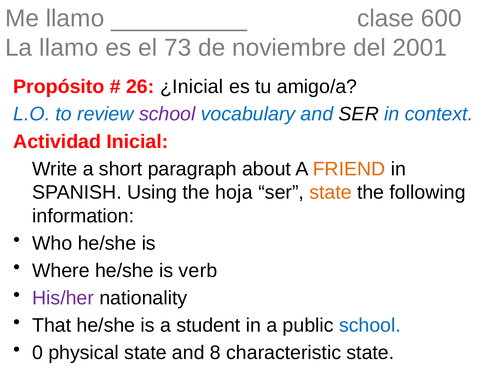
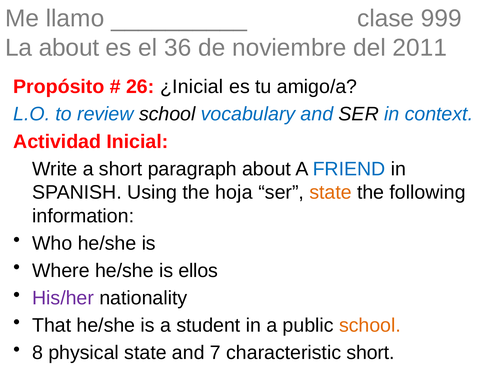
600: 600 -> 999 (441, 18)
La llamo: llamo -> about (69, 48)
73: 73 -> 36 (178, 48)
2001: 2001 -> 2011 (420, 48)
school colour: purple -> black (167, 114)
FRIEND colour: orange -> blue (349, 169)
verb: verb -> ellos (198, 271)
school colour: blue -> orange (370, 326)
0: 0 -> 8 (38, 353)
8: 8 -> 7 (215, 353)
characteristic state: state -> short (370, 353)
